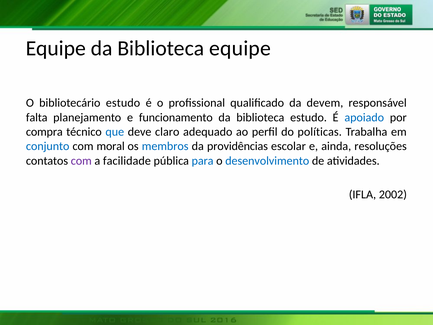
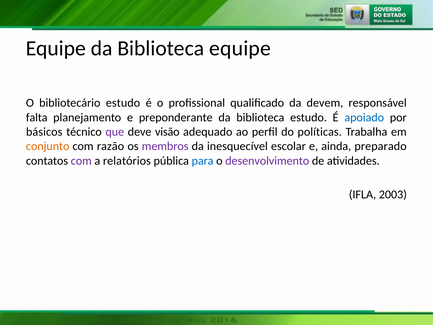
funcionamento: funcionamento -> preponderante (176, 117)
compra: compra -> básicos (44, 132)
que colour: blue -> purple (115, 132)
claro: claro -> visão (167, 132)
conjunto colour: blue -> orange (48, 146)
moral: moral -> razão (110, 146)
membros colour: blue -> purple (165, 146)
providências: providências -> inesquecível (237, 146)
resoluções: resoluções -> preparado (381, 146)
facilidade: facilidade -> relatórios (127, 161)
desenvolvimento colour: blue -> purple (267, 161)
2002: 2002 -> 2003 (393, 194)
